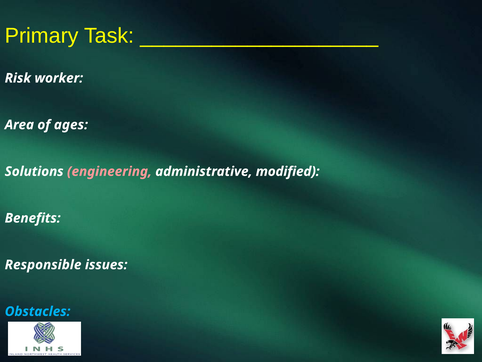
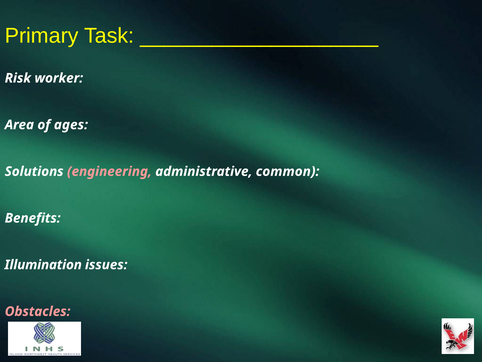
modified: modified -> common (288, 171)
Responsible: Responsible -> Illumination (43, 264)
Obstacles colour: light blue -> pink (38, 311)
